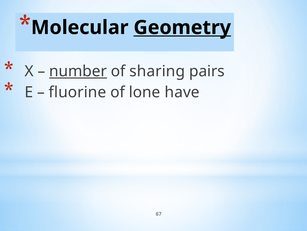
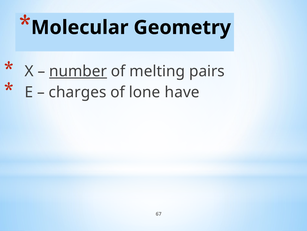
Geometry underline: present -> none (182, 27)
sharing: sharing -> melting (157, 71)
fluorine: fluorine -> charges (78, 92)
